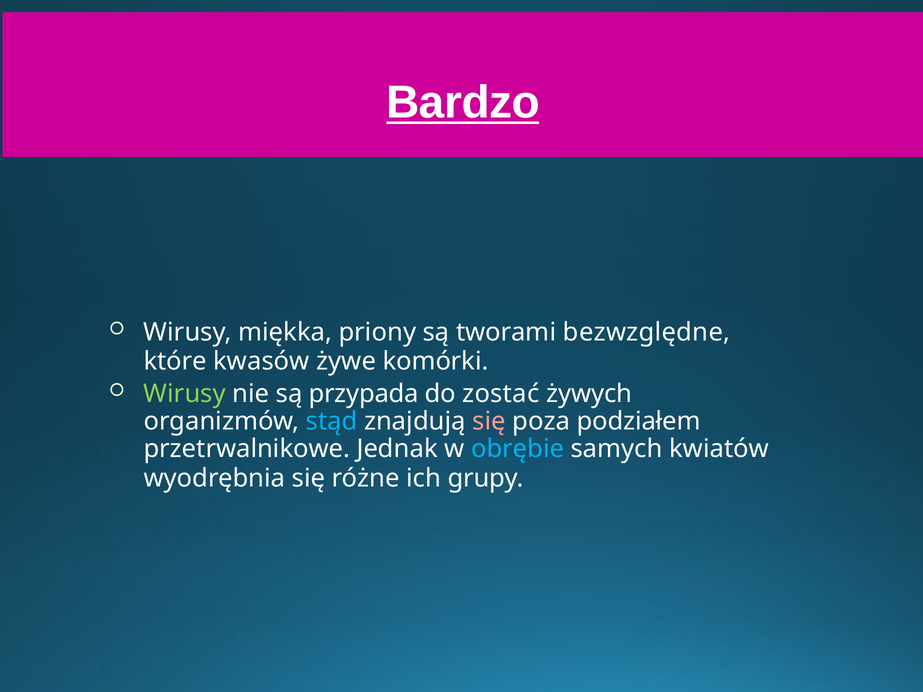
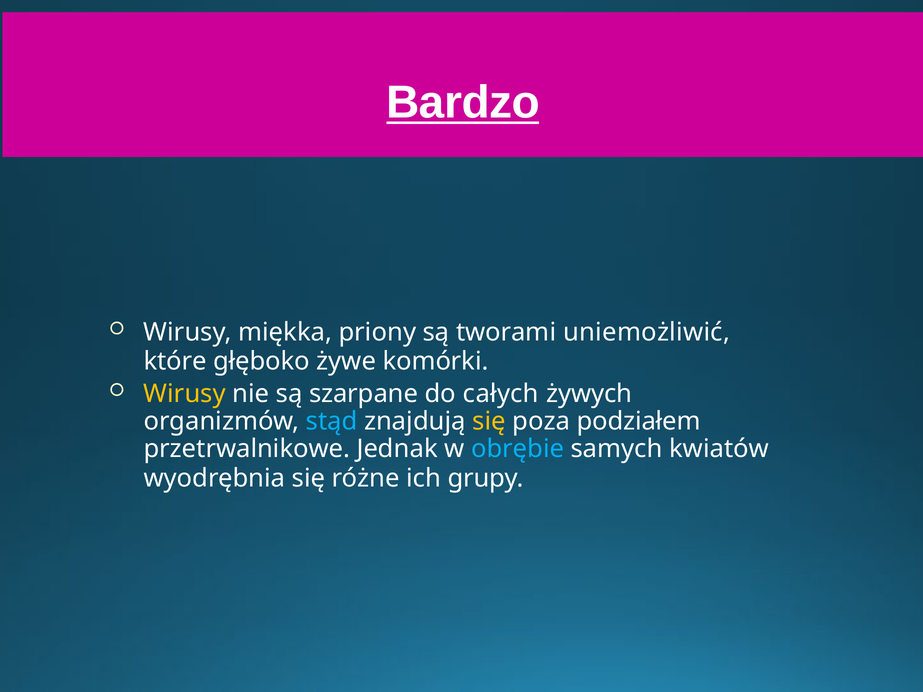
bezwzględne: bezwzględne -> uniemożliwić (647, 332)
kwasów: kwasów -> głęboko (262, 361)
Wirusy colour: light green -> yellow (185, 394)
przypada: przypada -> szarpane (364, 394)
zostać: zostać -> całych (501, 394)
się colour: pink -> yellow (489, 421)
